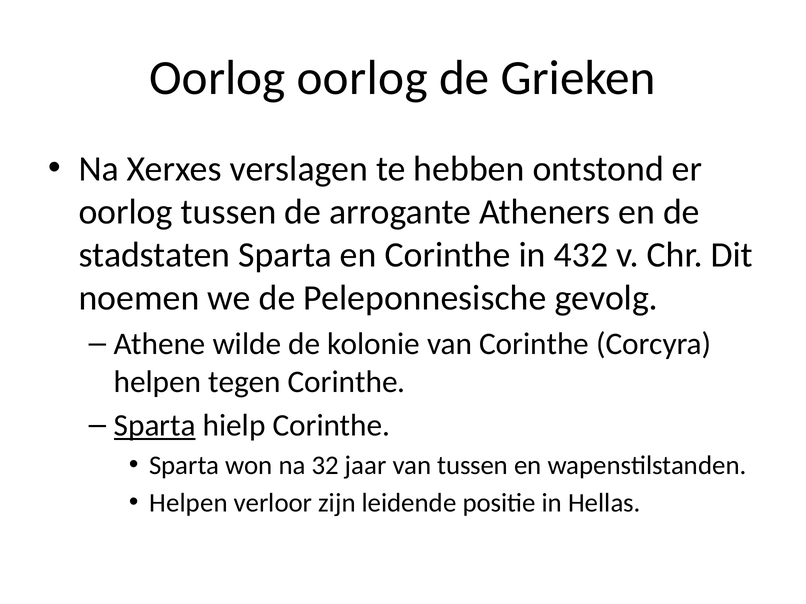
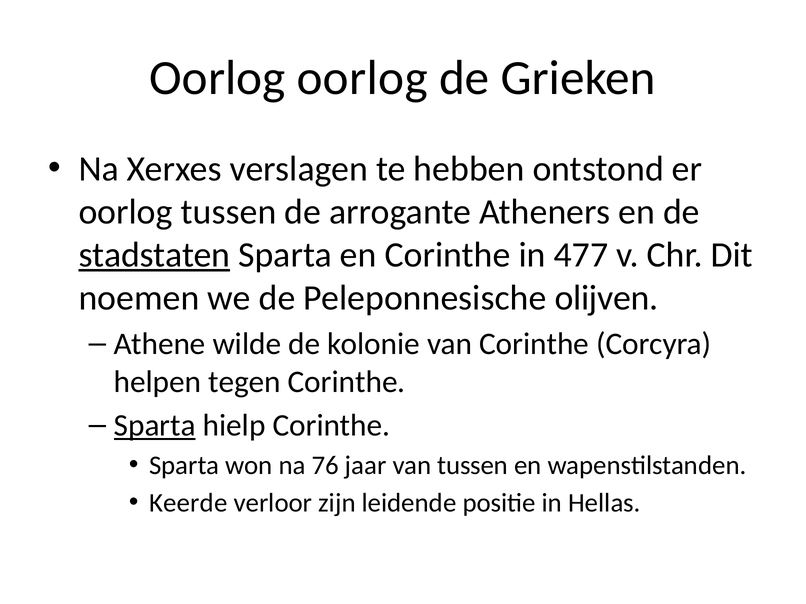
stadstaten underline: none -> present (154, 255)
432: 432 -> 477 (581, 255)
gevolg: gevolg -> olijven (606, 298)
32: 32 -> 76 (325, 466)
Helpen: Helpen -> Keerde (188, 504)
